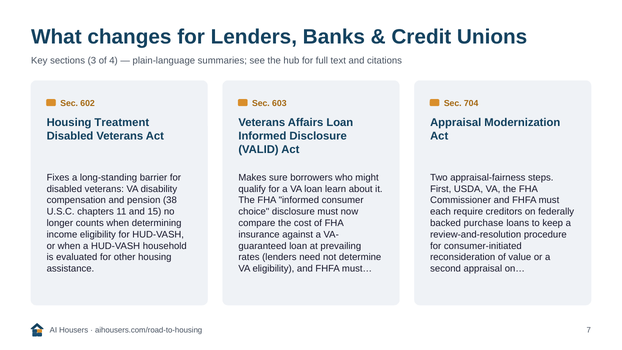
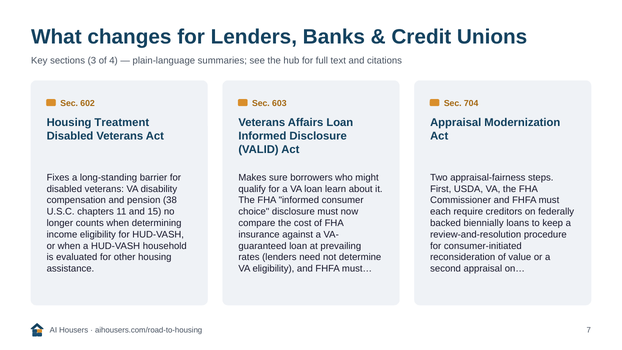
purchase: purchase -> biennially (484, 223)
